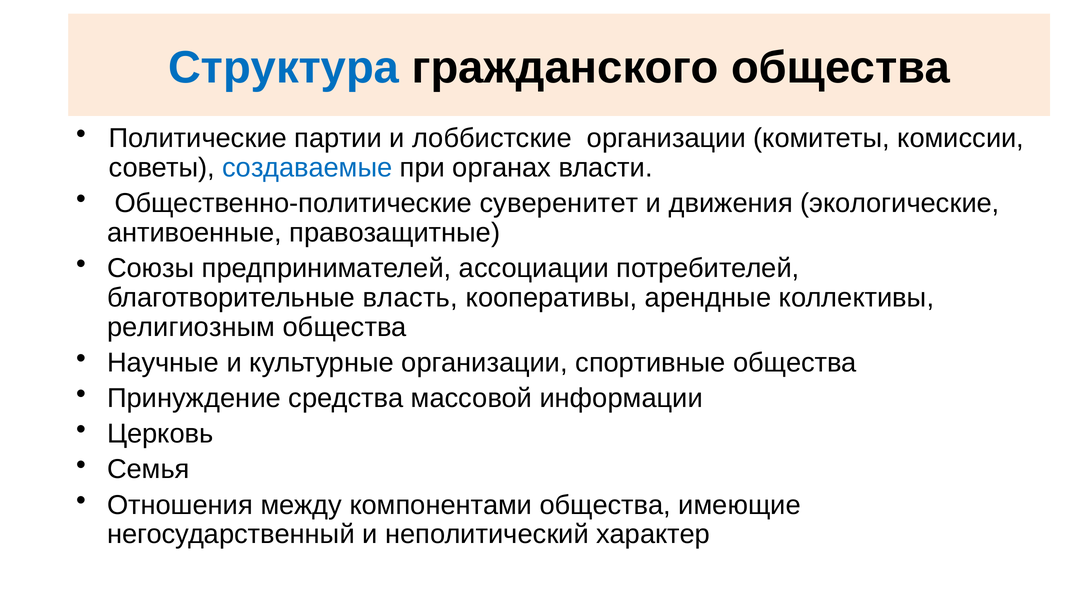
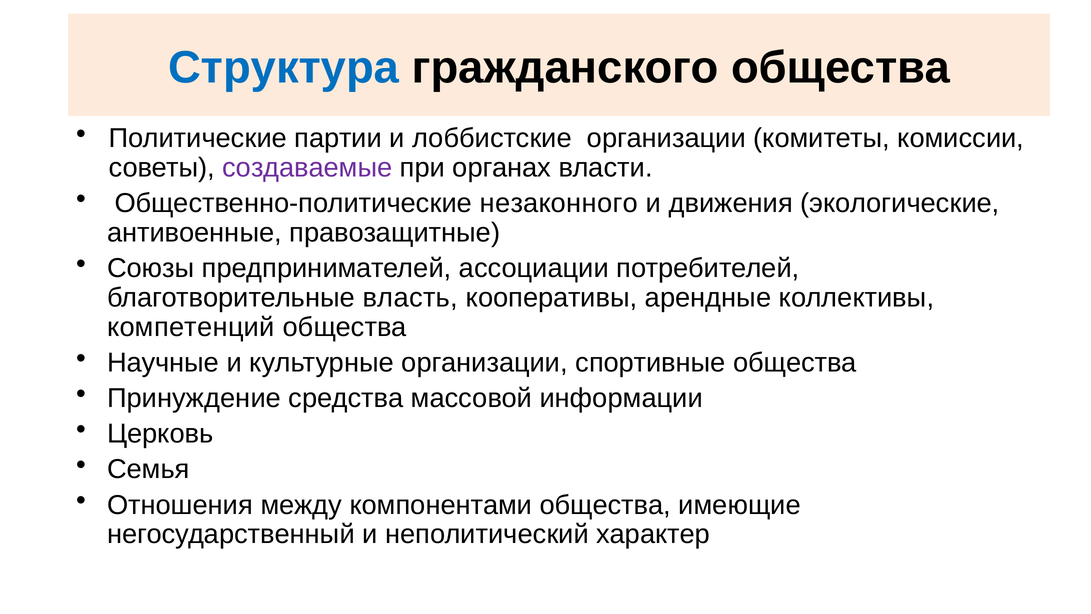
создаваемые colour: blue -> purple (307, 168)
суверенитет: суверенитет -> незаконного (559, 203)
религиозным: религиозным -> компетенций (191, 327)
